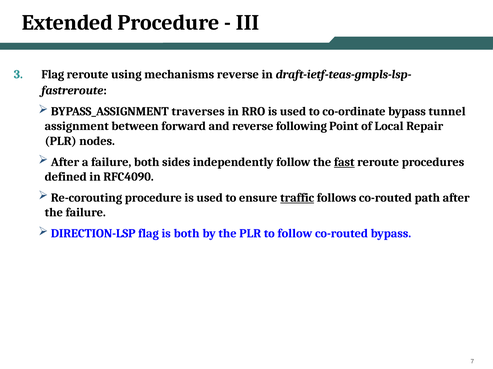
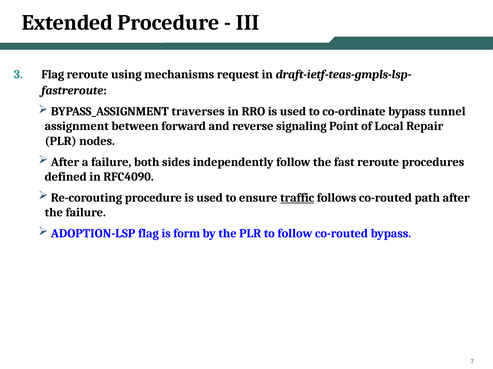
mechanisms reverse: reverse -> request (238, 75)
following: following -> signaling (301, 127)
fast underline: present -> none (344, 162)
DIRECTION-LSP: DIRECTION-LSP -> ADOPTION-LSP (93, 234)
is both: both -> form (187, 234)
